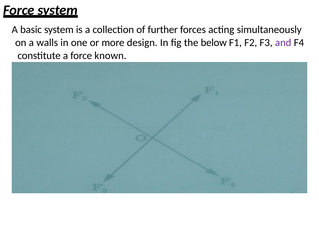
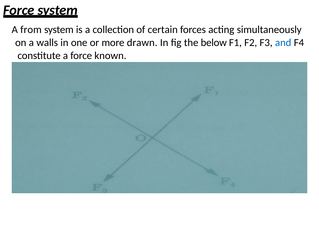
basic: basic -> from (31, 30)
further: further -> certain (163, 30)
design: design -> drawn (142, 42)
and colour: purple -> blue (283, 42)
